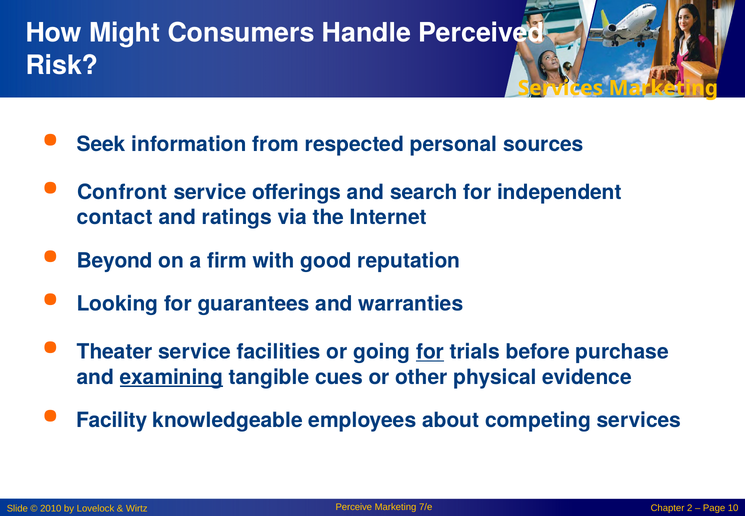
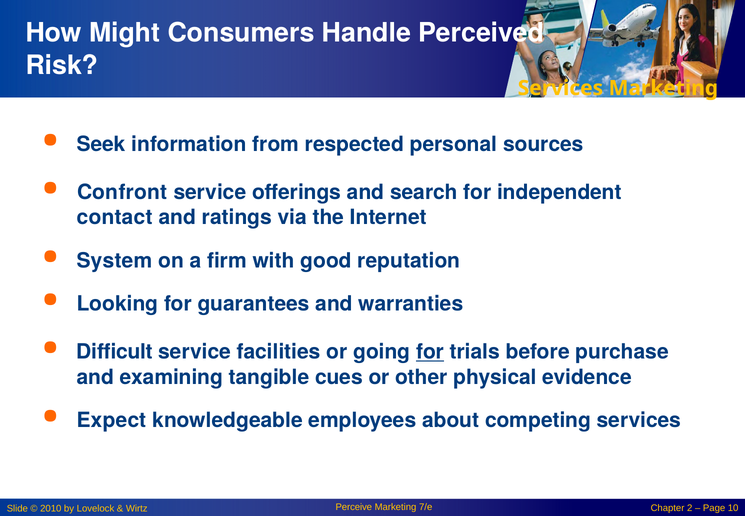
Beyond: Beyond -> System (114, 261)
Theater: Theater -> Difficult (115, 352)
examining underline: present -> none (171, 377)
Facility: Facility -> Expect (112, 420)
